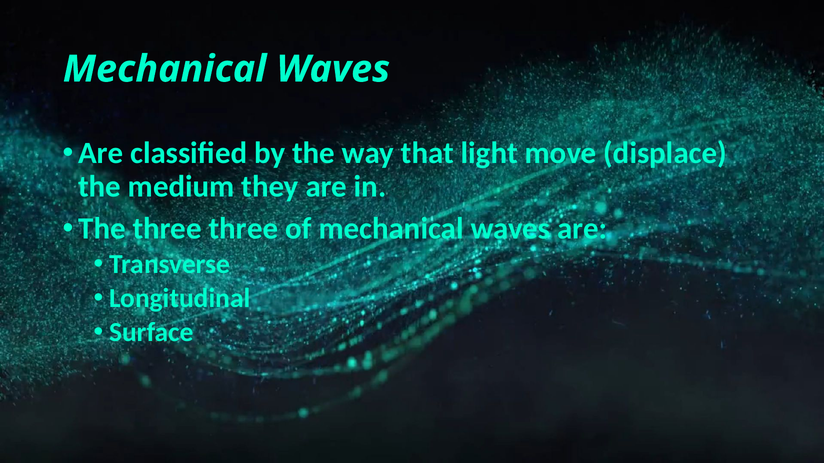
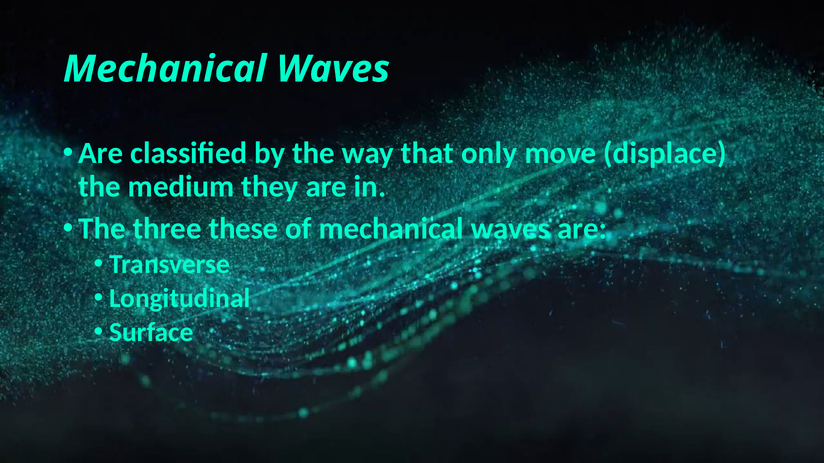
light: light -> only (489, 153)
three three: three -> these (243, 229)
